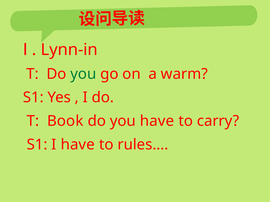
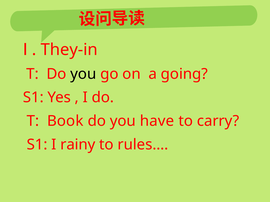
Lynn-in: Lynn-in -> They-in (69, 50)
you colour: green -> black (83, 74)
warm: warm -> going (184, 74)
I have: have -> rainy (78, 145)
